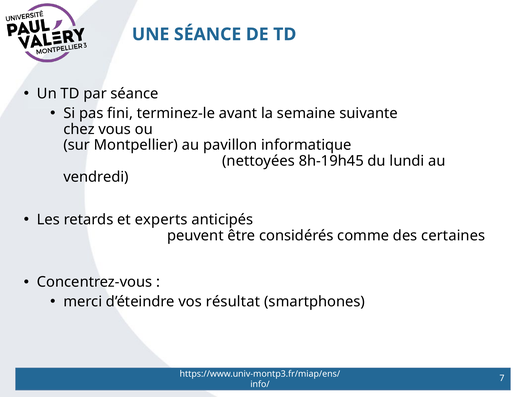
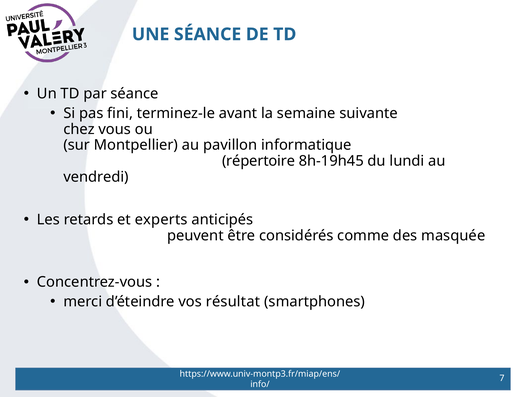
nettoyées: nettoyées -> répertoire (259, 161)
certaines: certaines -> masquée (453, 235)
